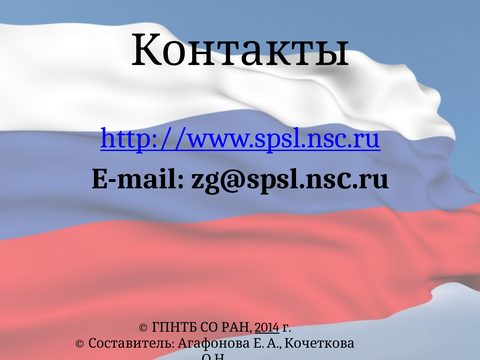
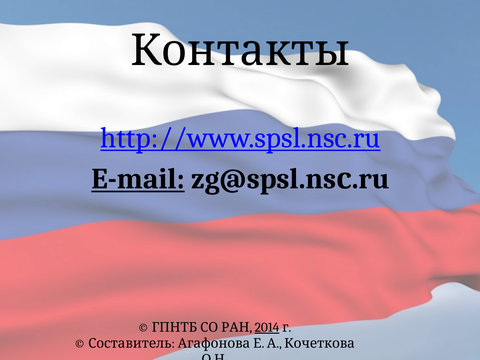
E-mail underline: none -> present (138, 179)
